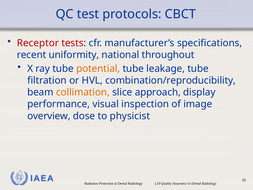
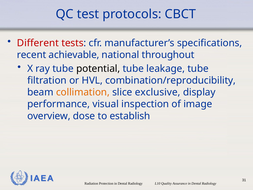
Receptor: Receptor -> Different (38, 43)
uniformity: uniformity -> achievable (74, 55)
potential colour: orange -> black (98, 69)
approach: approach -> exclusive (158, 92)
physicist: physicist -> establish (130, 116)
